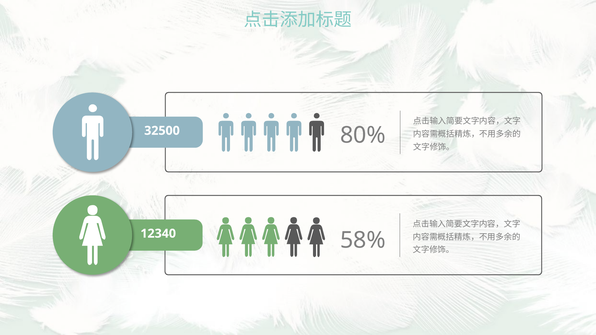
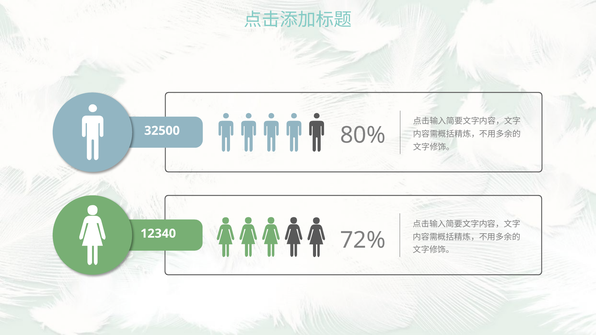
58%: 58% -> 72% (363, 240)
